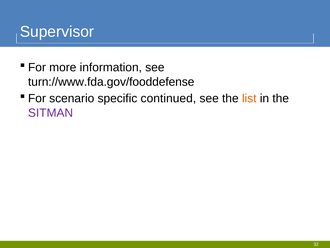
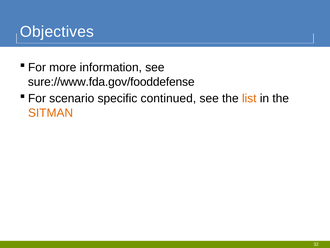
Supervisor: Supervisor -> Objectives (57, 32)
turn://www.fda.gov/fooddefense: turn://www.fda.gov/fooddefense -> sure://www.fda.gov/fooddefense (111, 82)
SITMAN colour: purple -> orange (51, 113)
